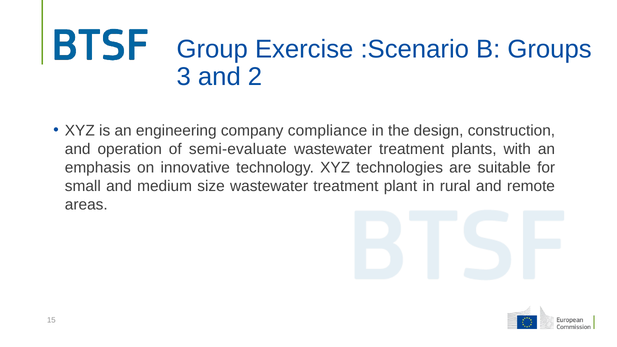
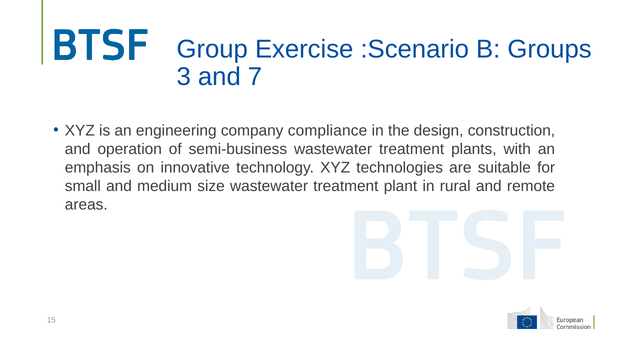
2: 2 -> 7 (255, 77)
semi-evaluate: semi-evaluate -> semi-business (238, 149)
